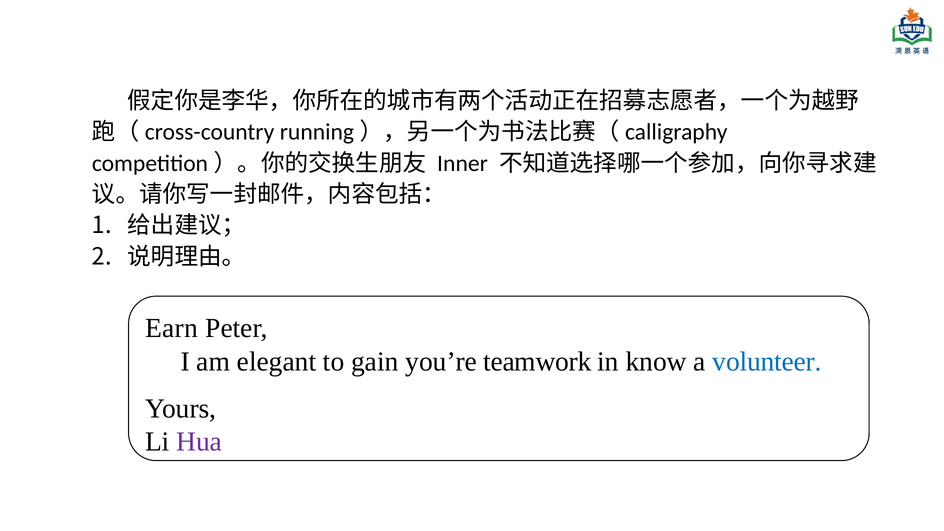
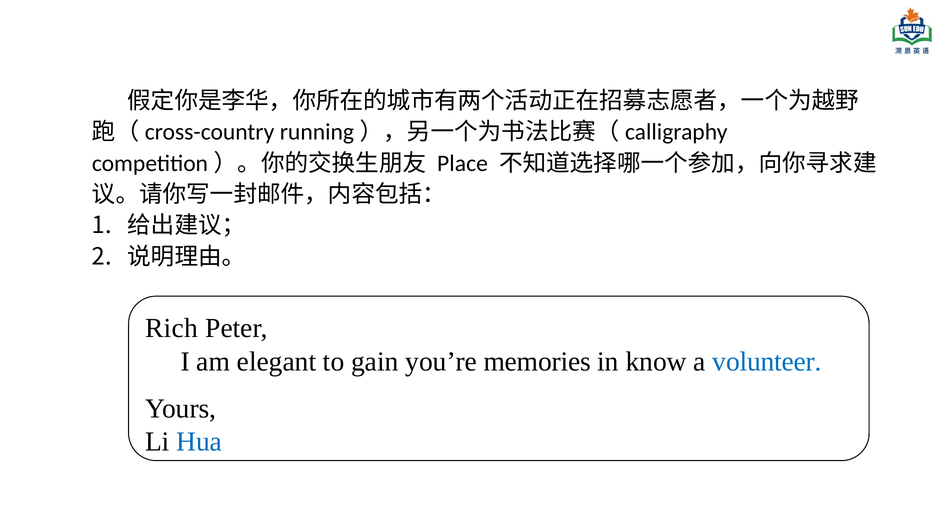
Inner: Inner -> Place (463, 163)
Earn: Earn -> Rich (172, 328)
teamwork: teamwork -> memories (537, 361)
Hua colour: purple -> blue (199, 442)
